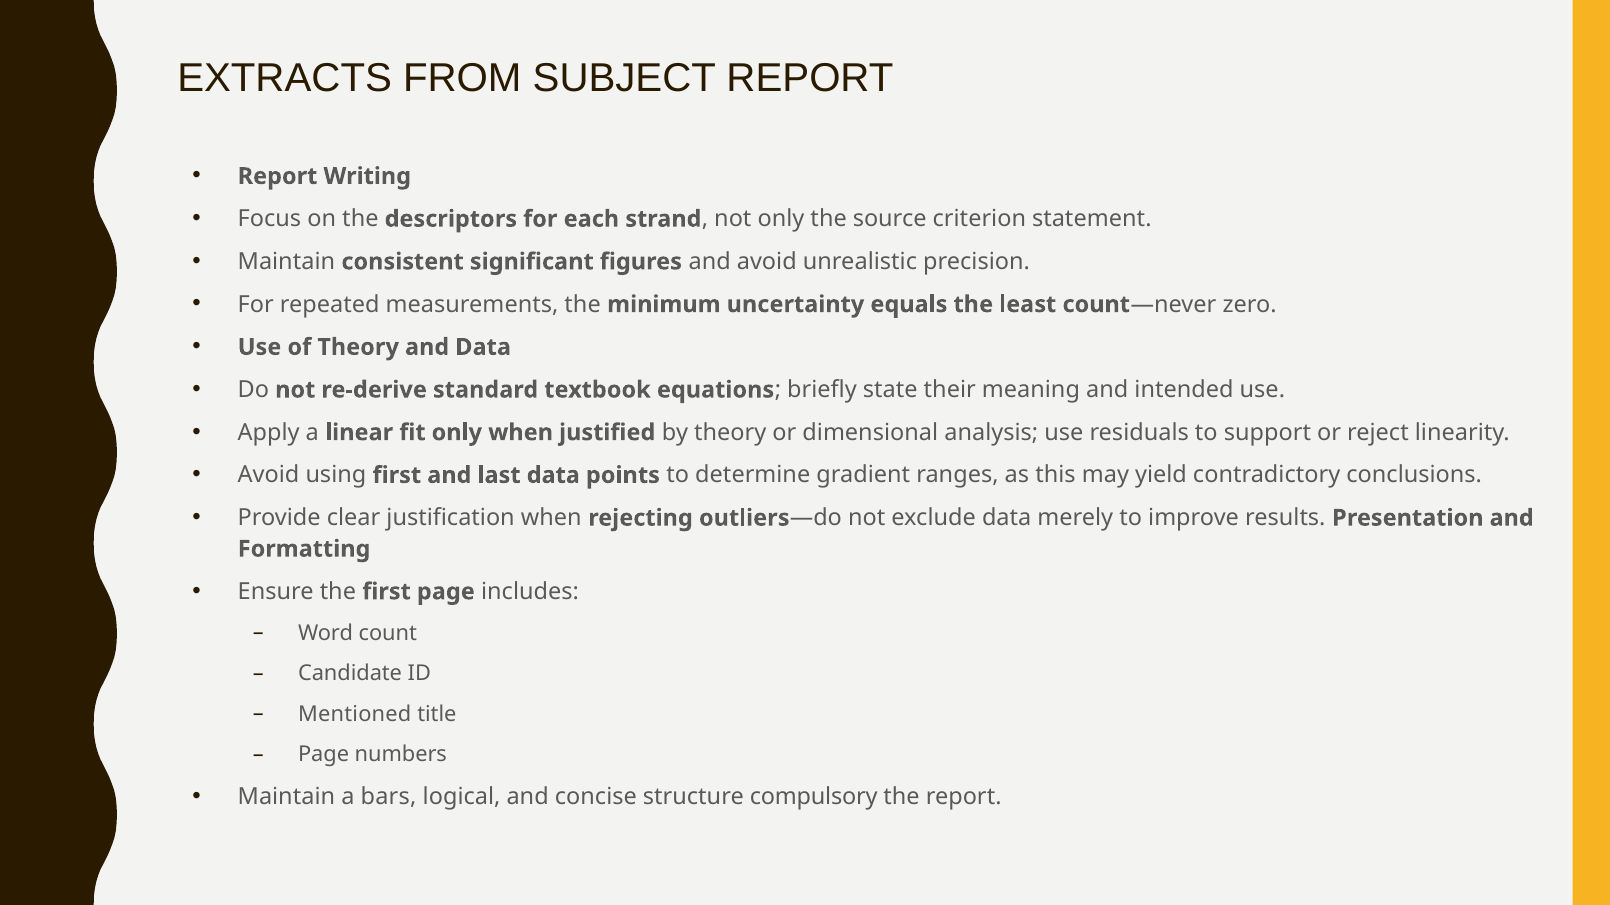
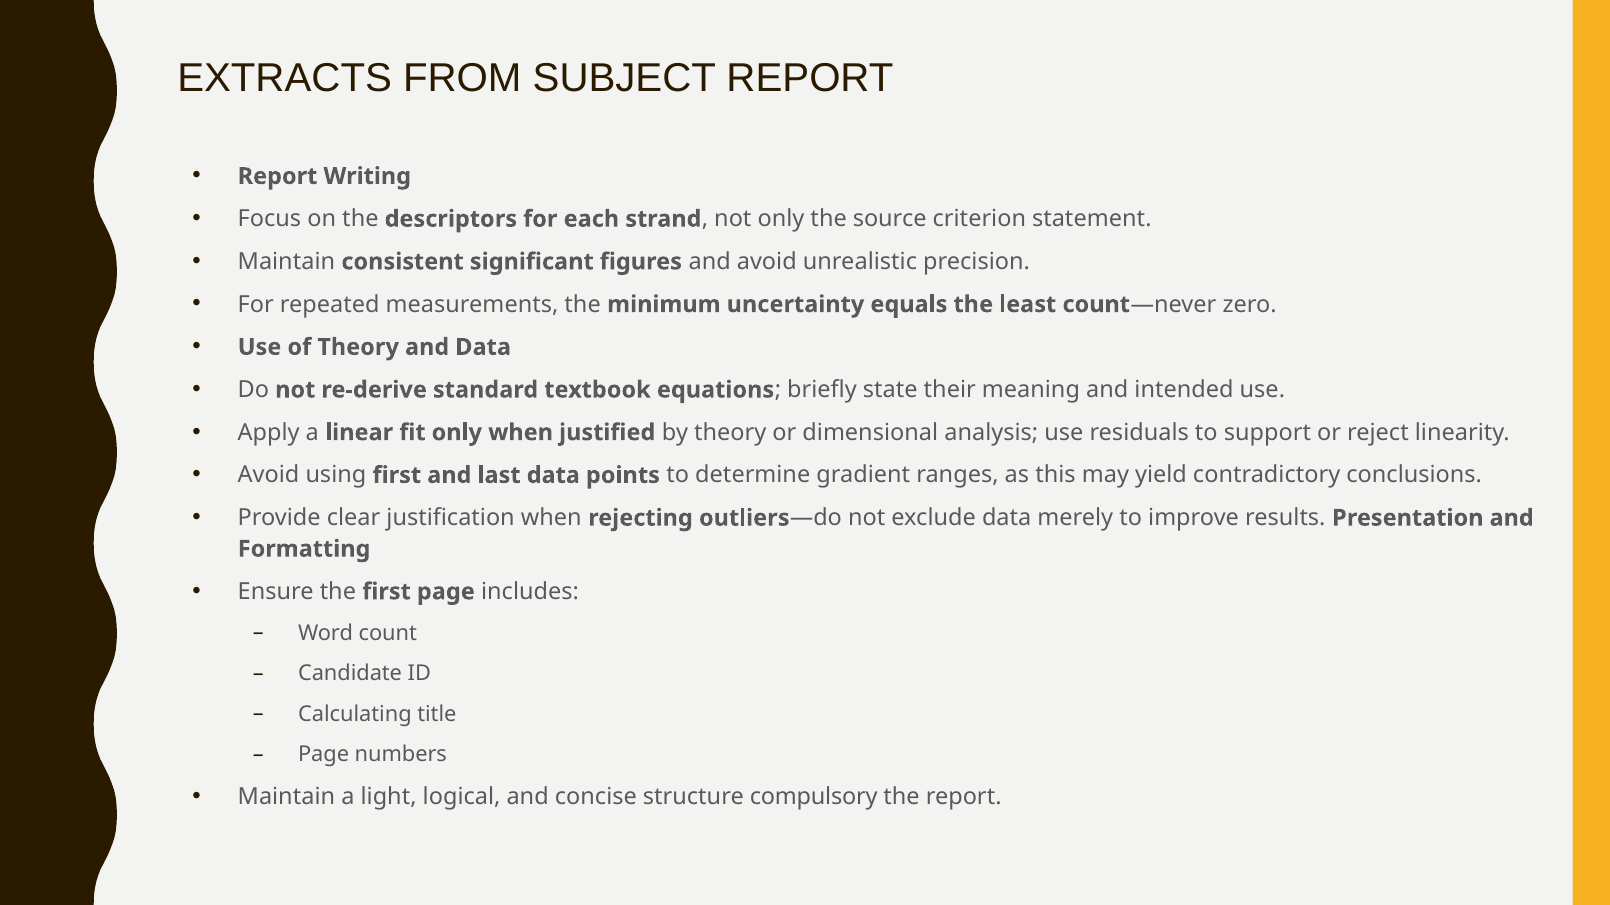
Mentioned: Mentioned -> Calculating (355, 715)
bars: bars -> light (389, 797)
